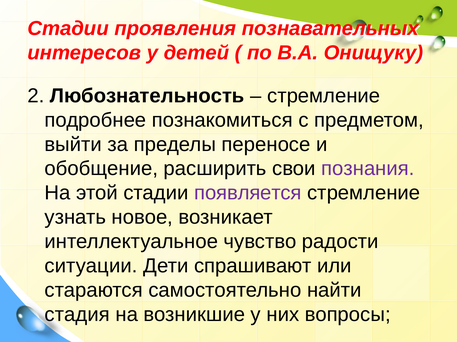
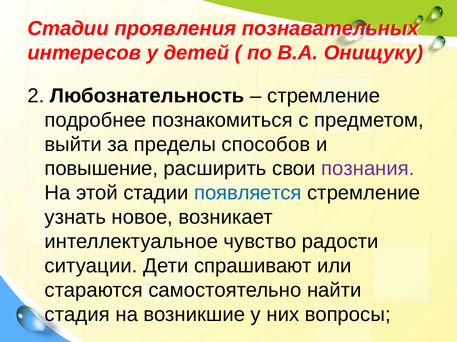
переносе: переносе -> способов (266, 145)
обобщение: обобщение -> повышение (101, 169)
появляется colour: purple -> blue (248, 193)
